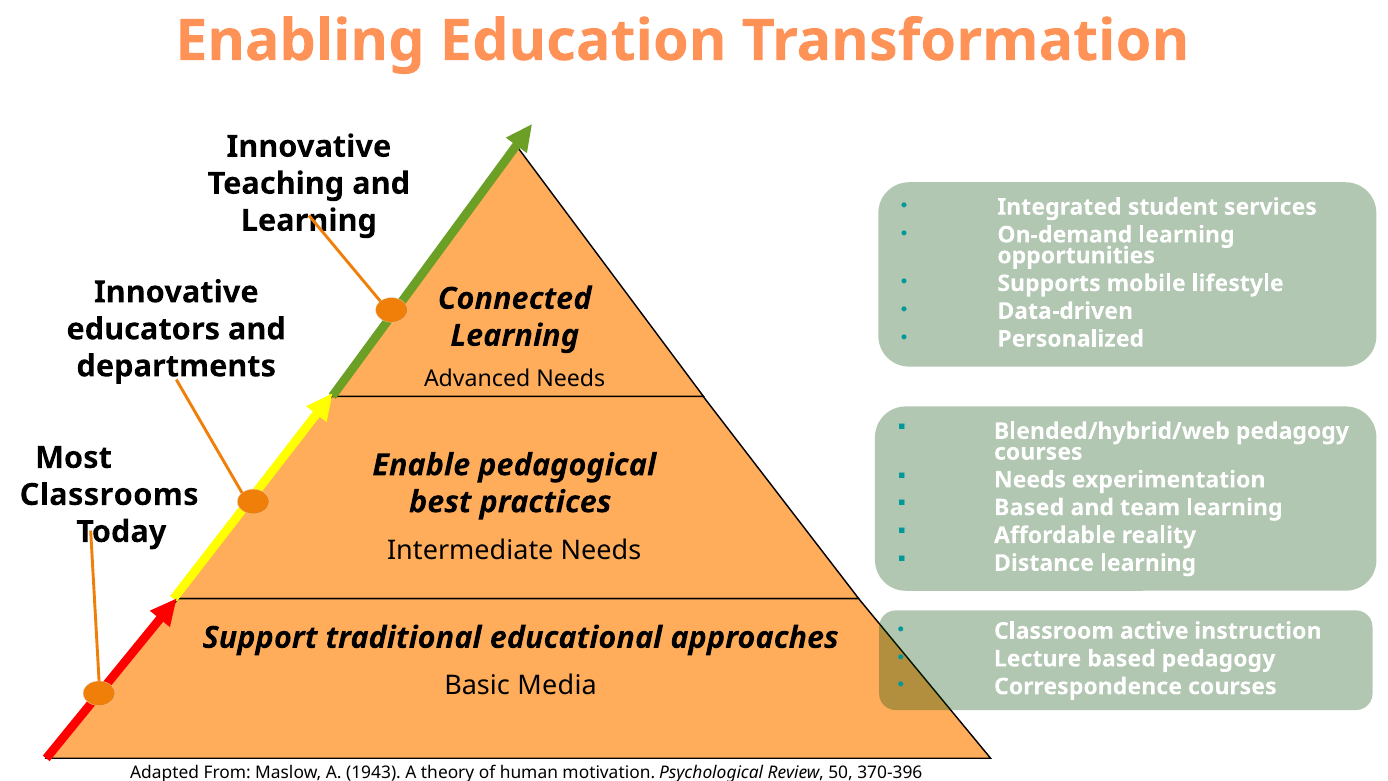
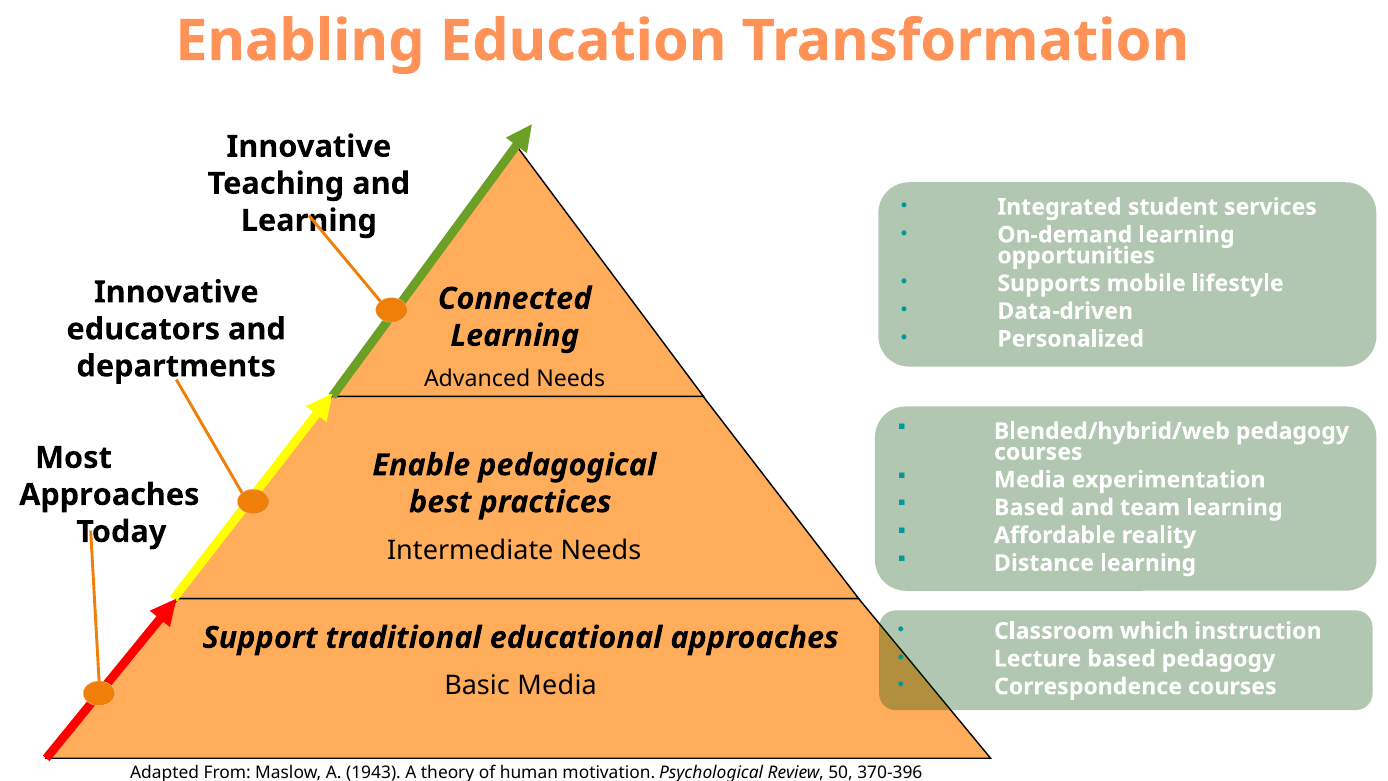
Needs: Needs -> Media (1030, 480)
Classrooms: Classrooms -> Approaches (109, 495)
active: active -> which (1154, 631)
